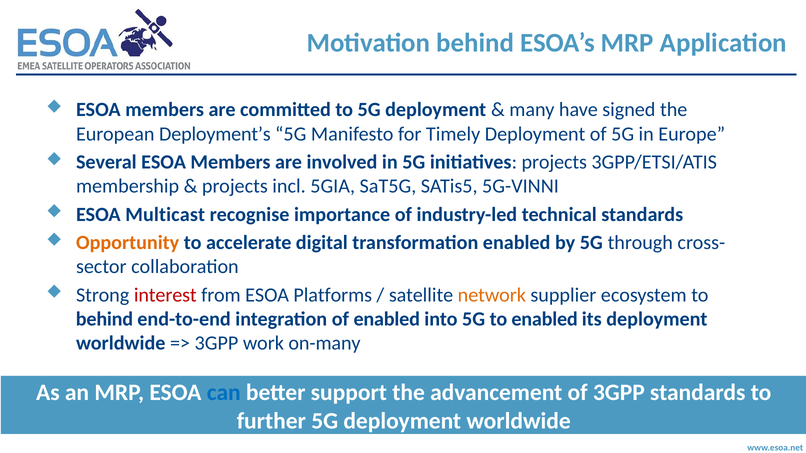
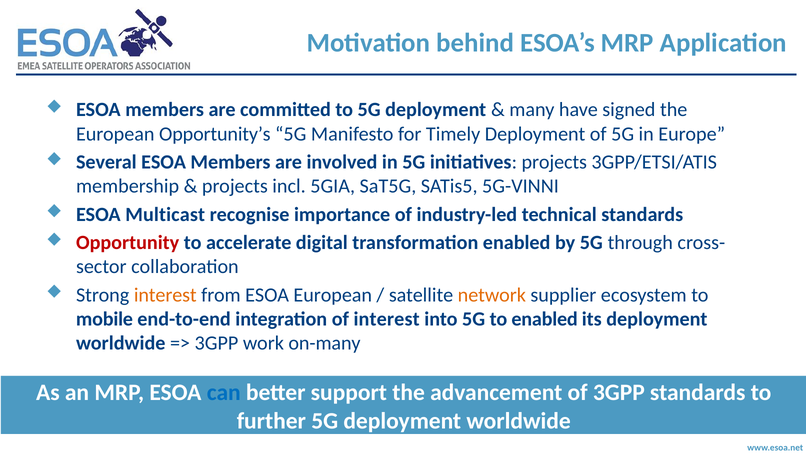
Deployment’s: Deployment’s -> Opportunity’s (215, 134)
Opportunity colour: orange -> red (128, 243)
interest colour: red -> orange (165, 295)
ESOA Platforms: Platforms -> European (333, 295)
behind: behind -> mobile (104, 319)
of enabled: enabled -> interest (387, 319)
